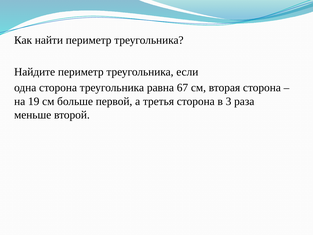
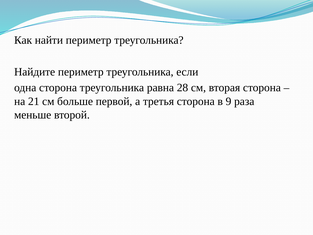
67: 67 -> 28 (182, 88)
19: 19 -> 21 (34, 101)
3: 3 -> 9 (229, 101)
